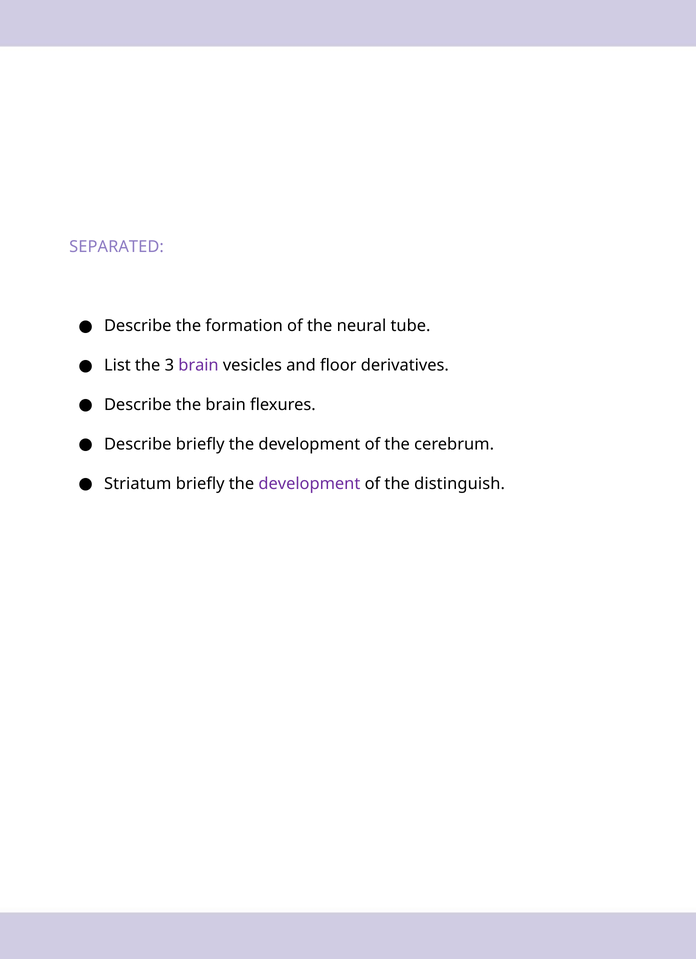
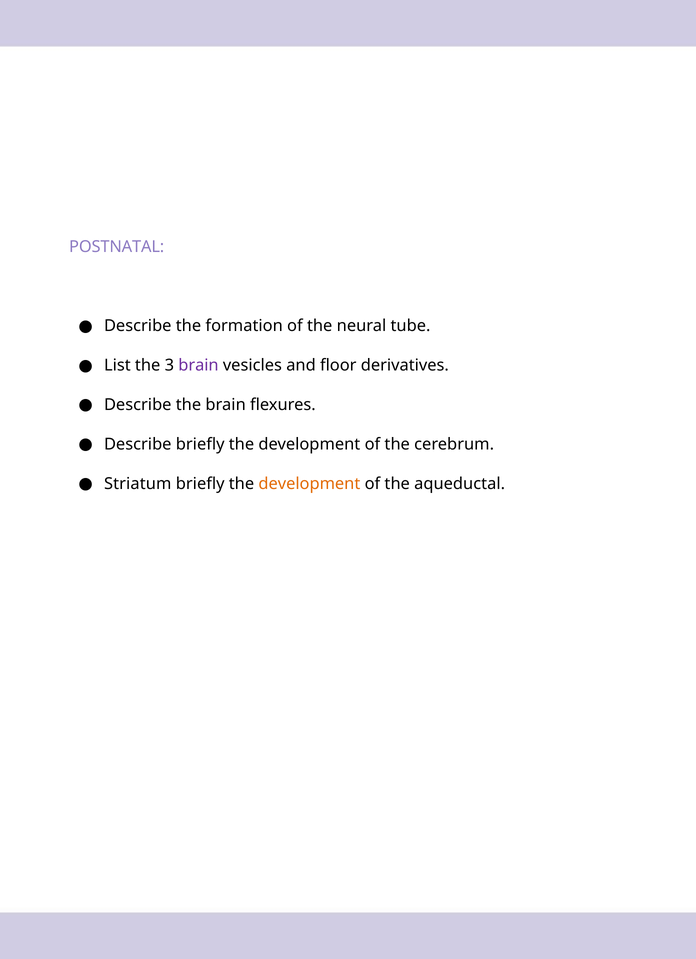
SEPARATED: SEPARATED -> POSTNATAL (117, 247)
development colour: purple -> orange (309, 484)
distinguish: distinguish -> aqueductal (460, 484)
